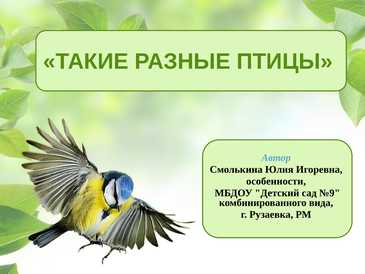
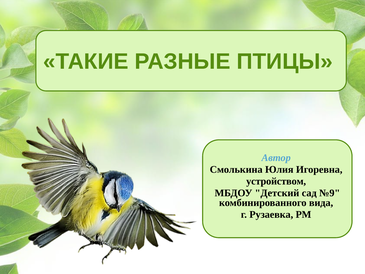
особенности: особенности -> устройством (276, 181)
